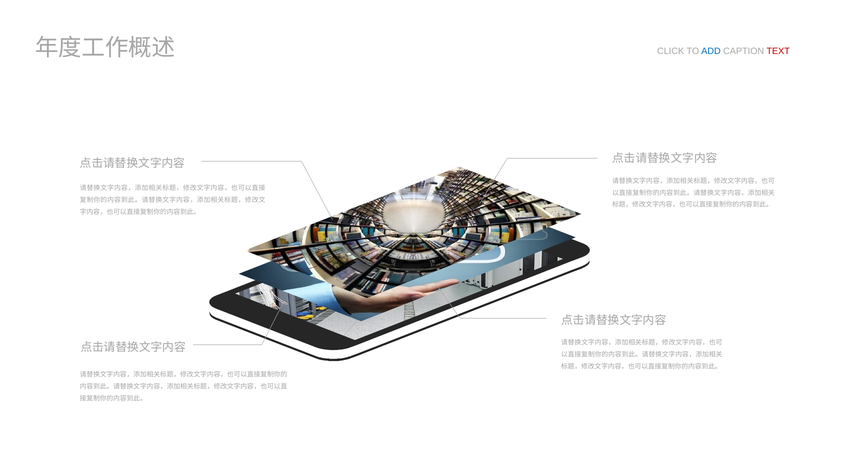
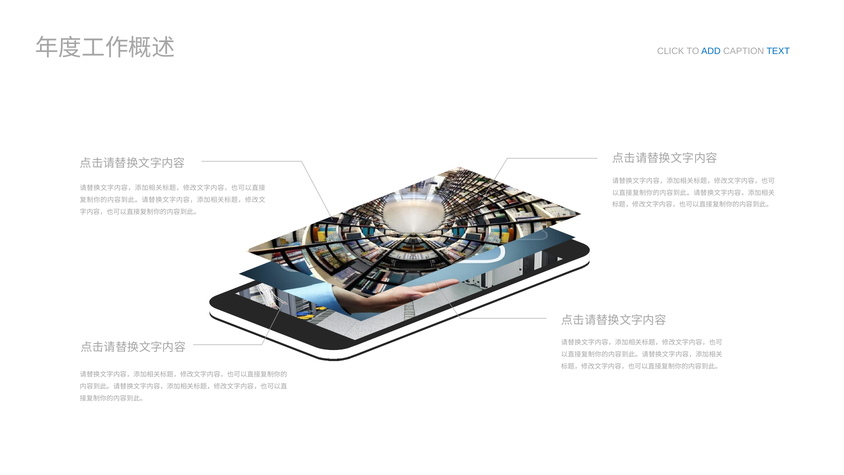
TEXT colour: red -> blue (778, 51)
